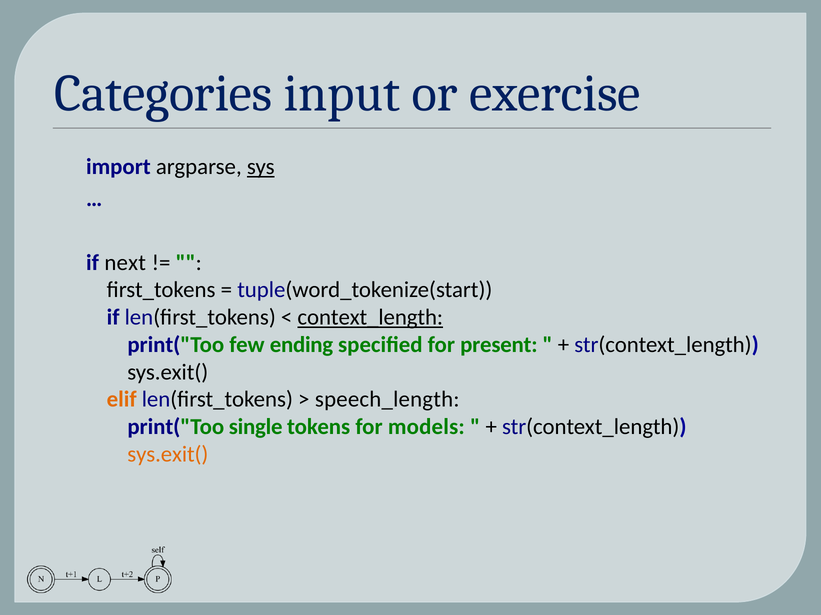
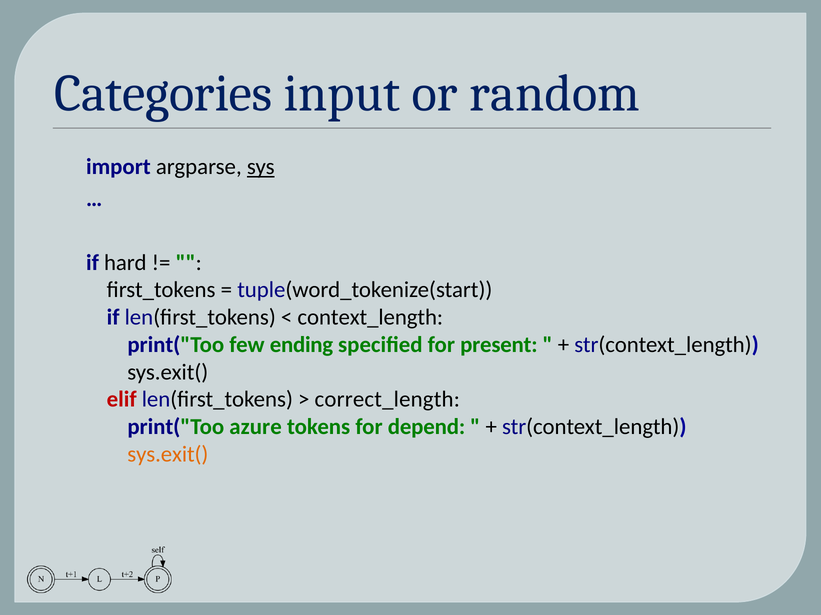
exercise: exercise -> random (555, 93)
next: next -> hard (125, 263)
context_length underline: present -> none (370, 318)
elif colour: orange -> red (122, 400)
speech_length: speech_length -> correct_length (387, 400)
single: single -> azure (256, 427)
models: models -> depend (426, 427)
